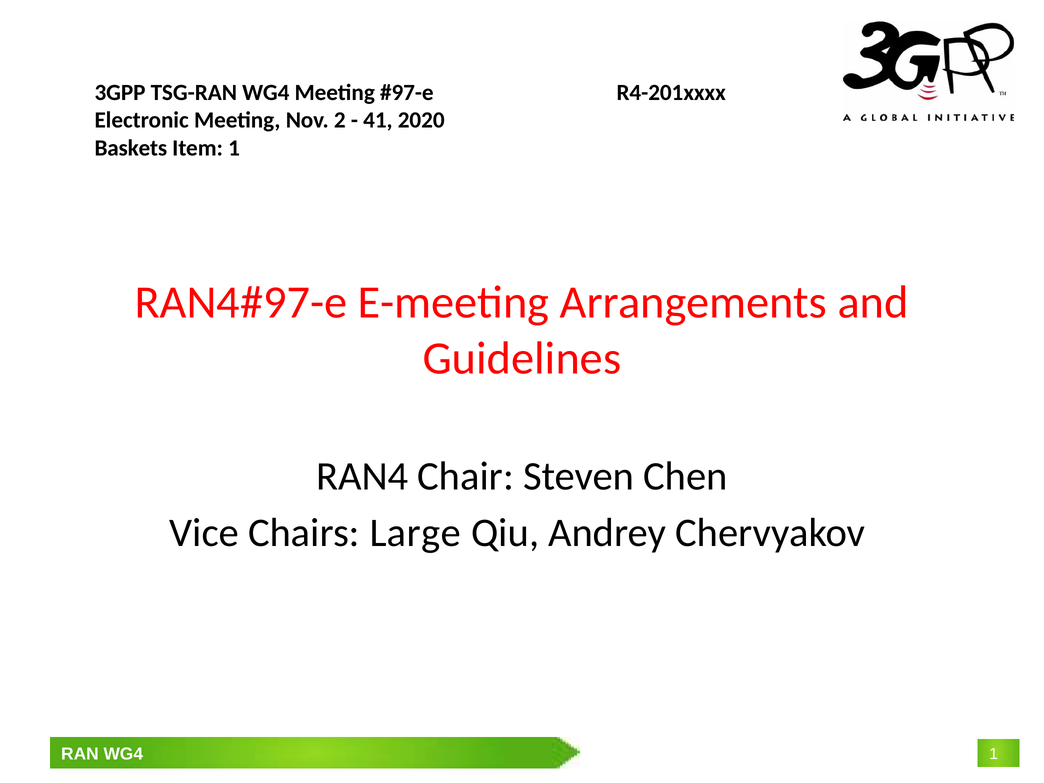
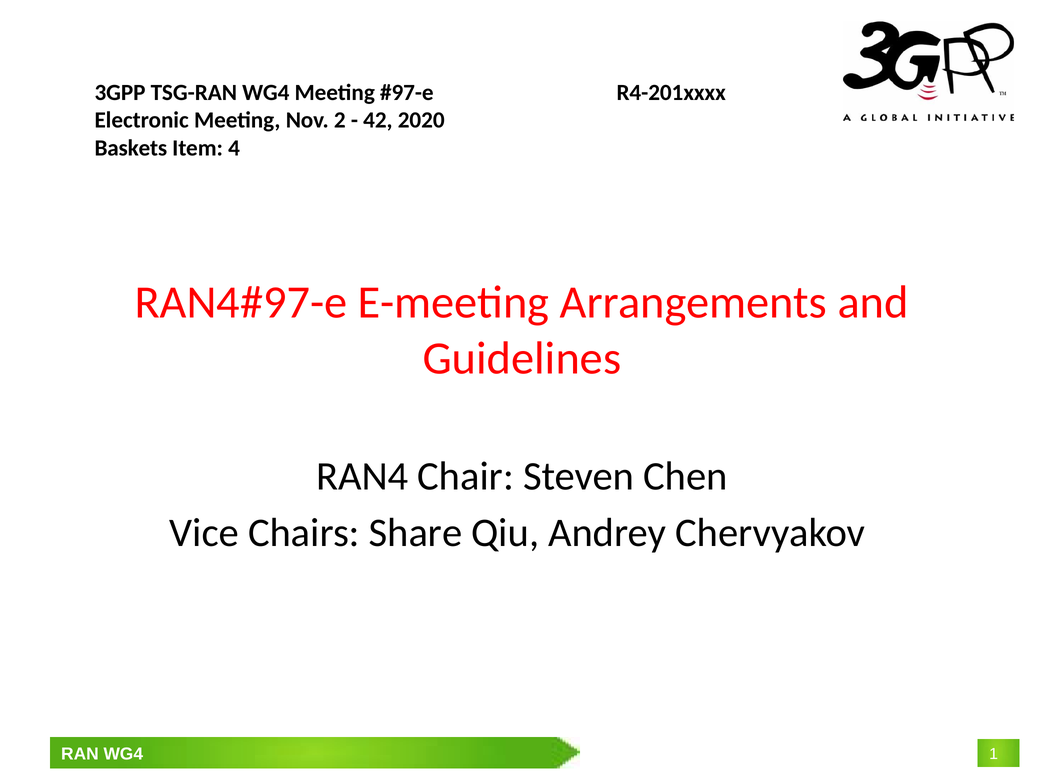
41: 41 -> 42 (378, 120)
Item 1: 1 -> 4 (234, 148)
Large: Large -> Share (416, 533)
